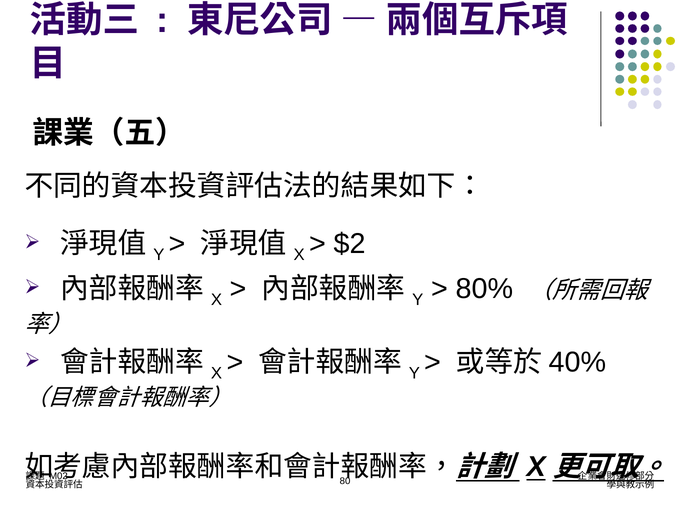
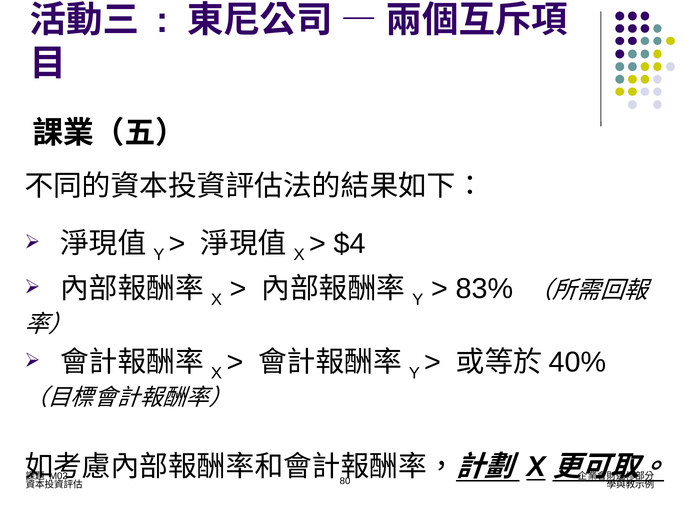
$2: $2 -> $4 (350, 244)
80%: 80% -> 83% (485, 289)
